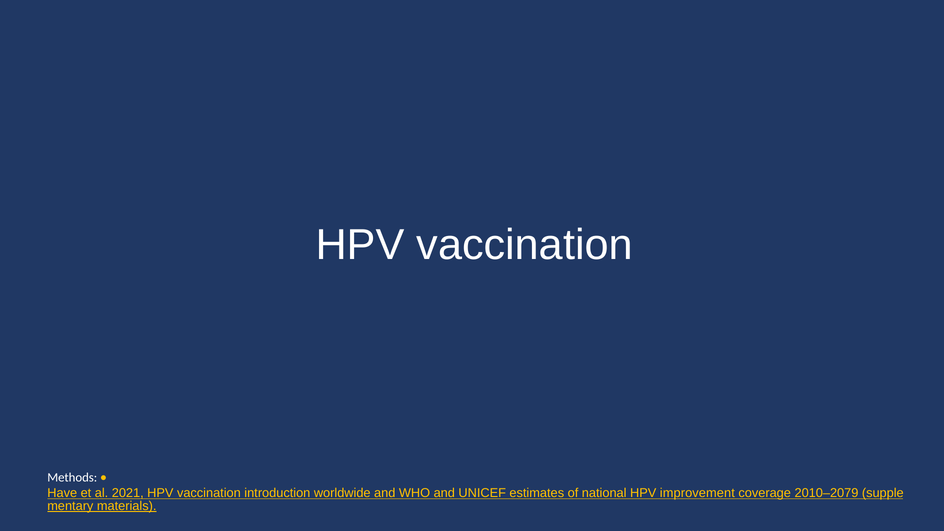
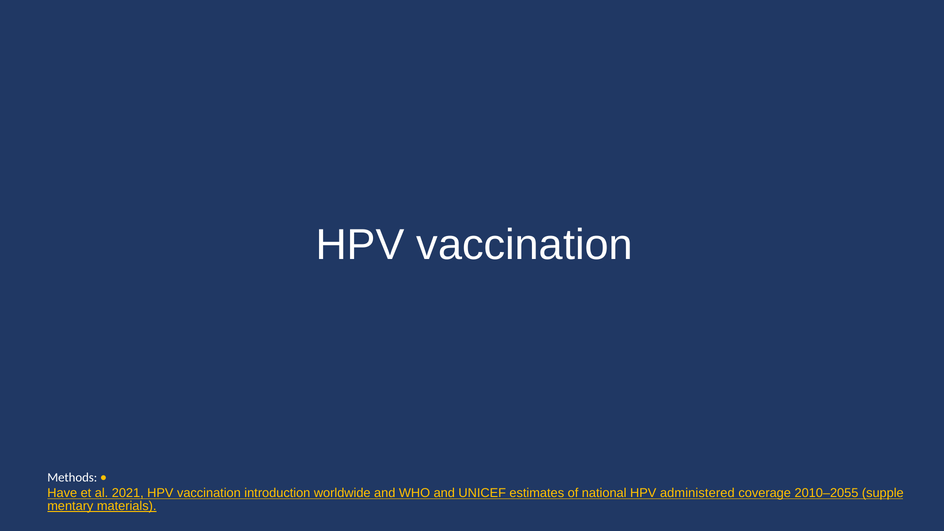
improvement: improvement -> administered (697, 493)
2010–2079: 2010–2079 -> 2010–2055 (826, 493)
